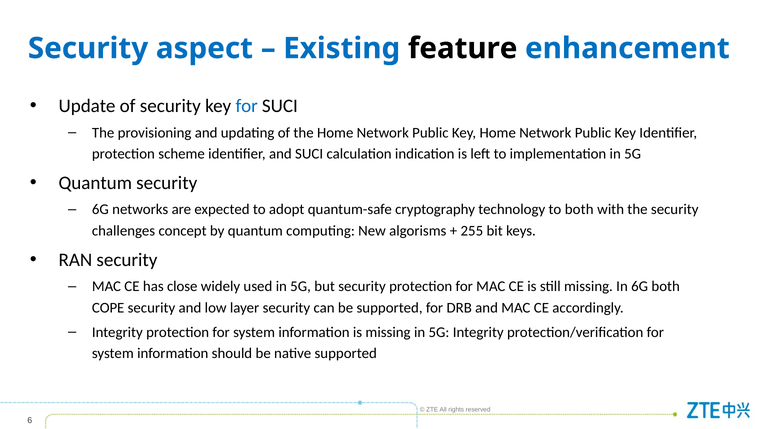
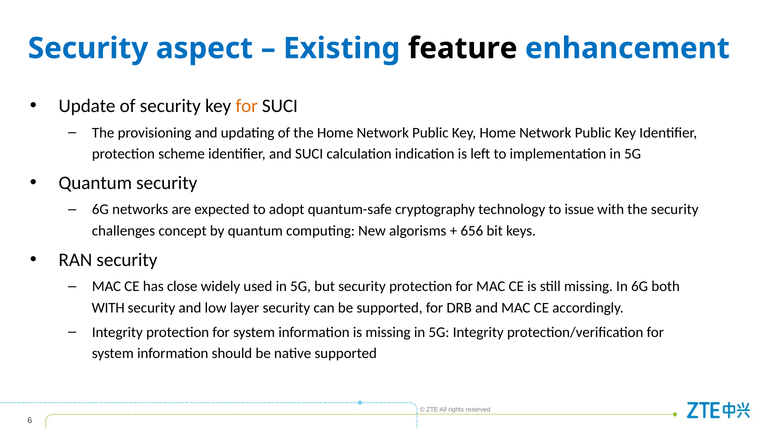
for colour: blue -> orange (247, 106)
to both: both -> issue (579, 210)
255: 255 -> 656 (472, 231)
COPE: COPE -> WITH (108, 308)
